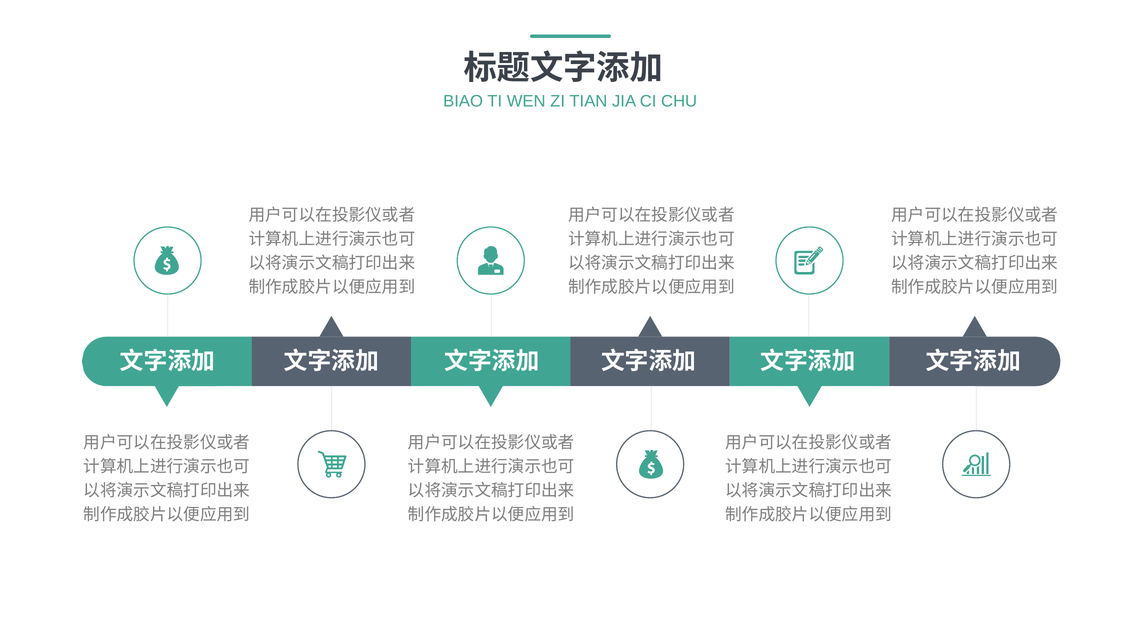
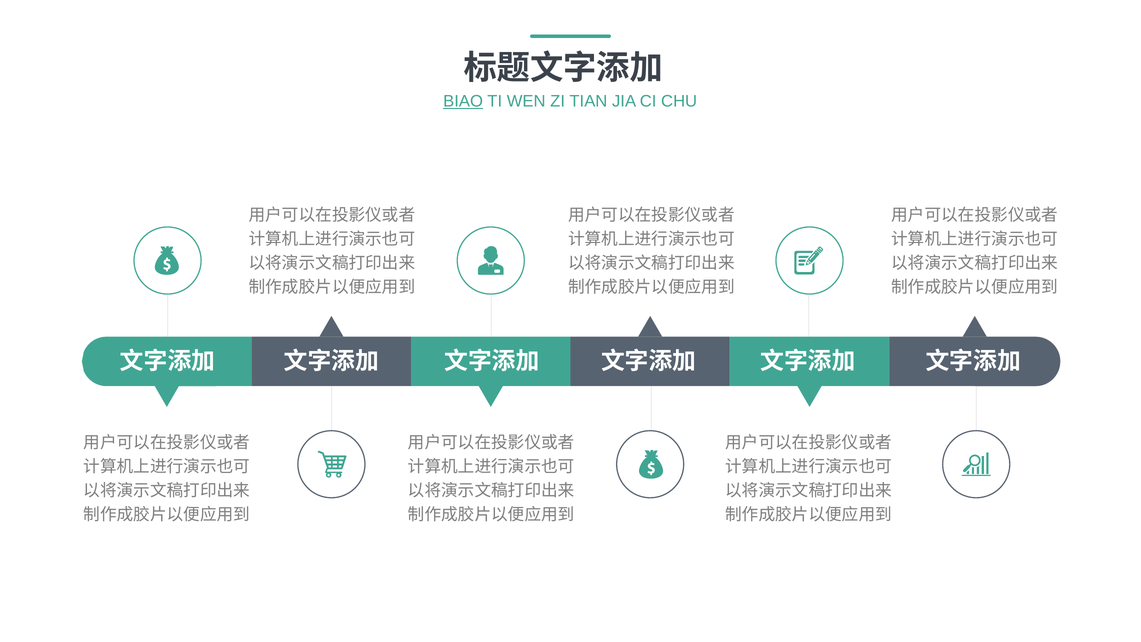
BIAO underline: none -> present (463, 101)
